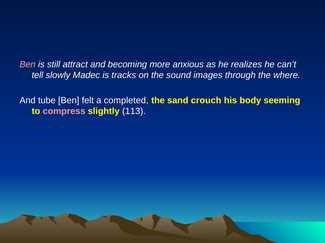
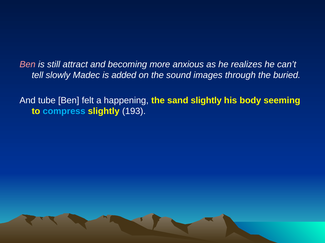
tracks: tracks -> added (124, 75)
where: where -> buried (287, 75)
completed: completed -> happening (126, 101)
sand crouch: crouch -> slightly (206, 101)
compress colour: pink -> light blue (64, 112)
113: 113 -> 193 (134, 112)
